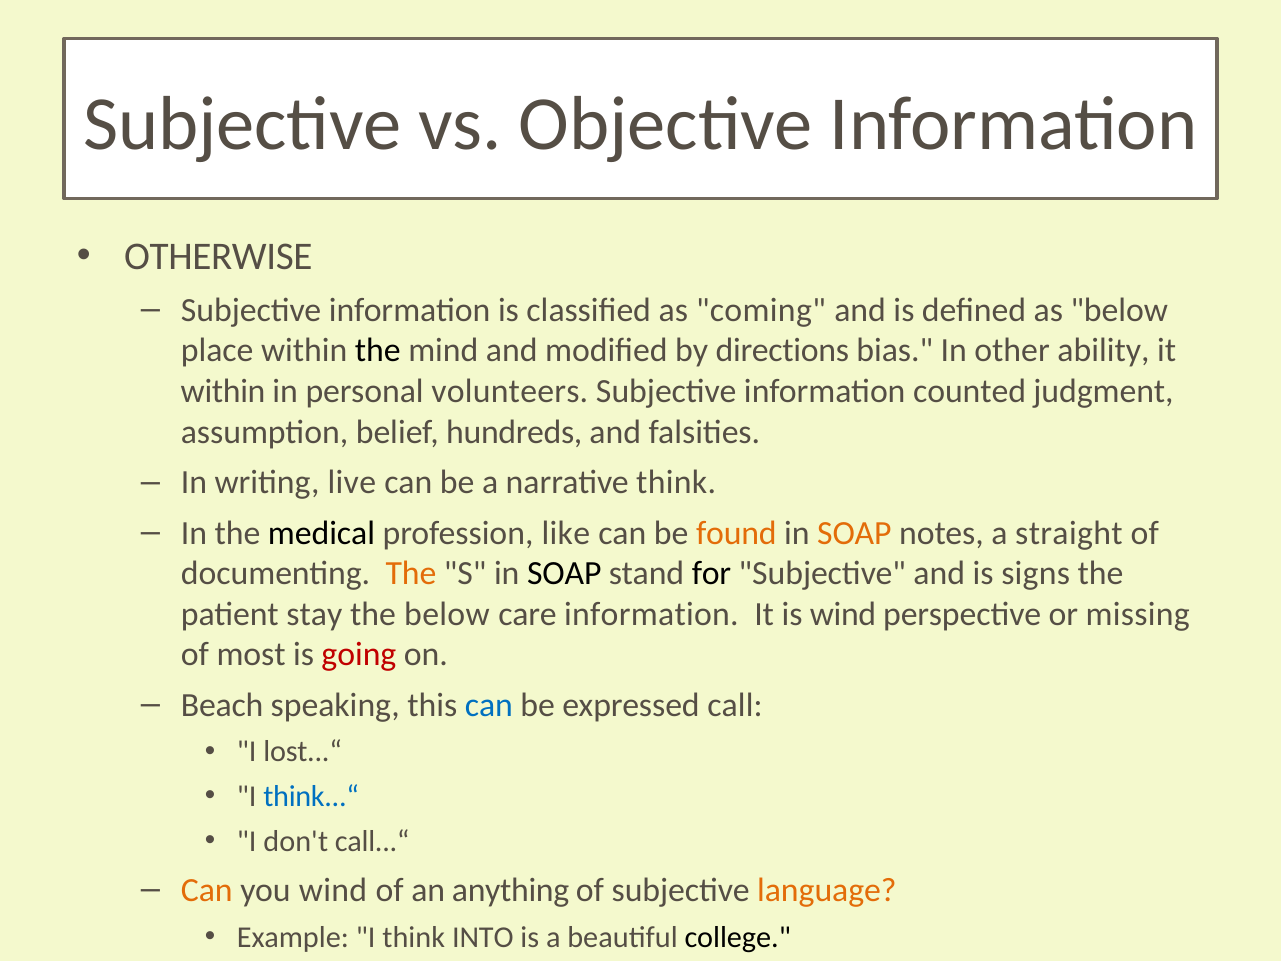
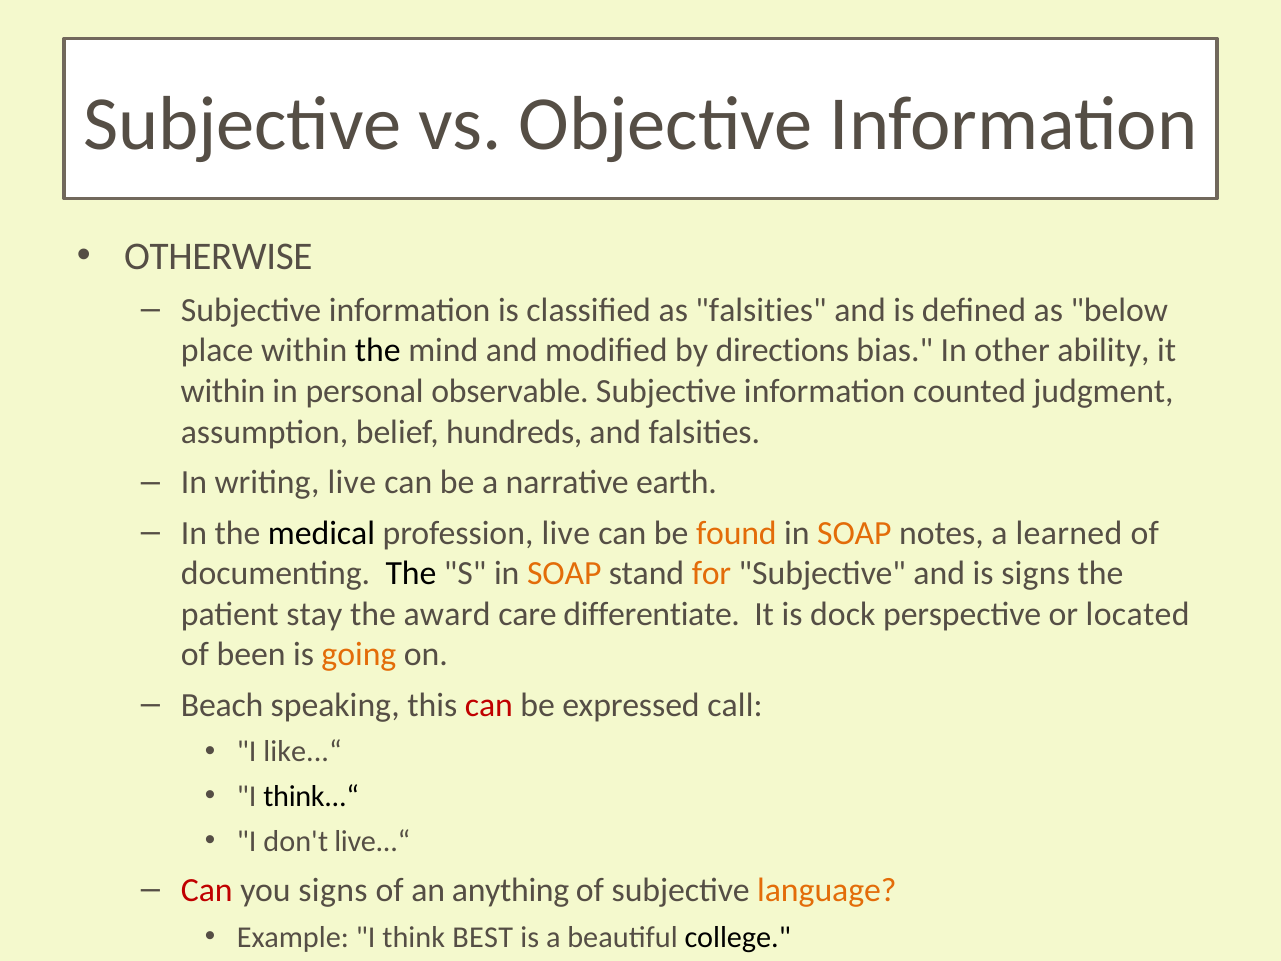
as coming: coming -> falsities (761, 310)
volunteers: volunteers -> observable (510, 391)
narrative think: think -> earth (677, 482)
profession like: like -> live (566, 533)
straight: straight -> learned (1069, 533)
The colour: orange -> black (411, 573)
SOAP colour: black -> orange (564, 573)
for colour: black -> orange (712, 573)
the below: below -> award (447, 614)
care information: information -> differentiate (652, 614)
is wind: wind -> dock (843, 614)
missing: missing -> located (1138, 614)
most: most -> been (251, 655)
going colour: red -> orange (359, 655)
can colour: blue -> red (489, 705)
lost...“: lost...“ -> like...“ (303, 752)
think...“ colour: blue -> black (311, 797)
call...“: call...“ -> live...“ (372, 841)
Can colour: orange -> red (207, 890)
you wind: wind -> signs (333, 890)
INTO: INTO -> BEST (483, 937)
